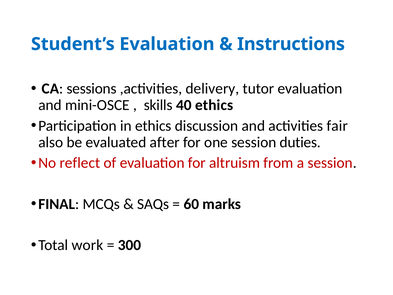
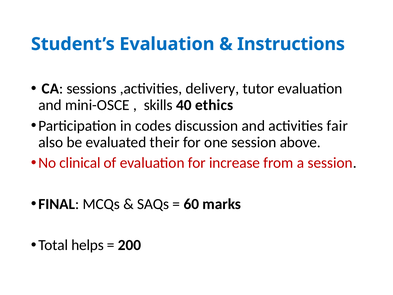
in ethics: ethics -> codes (153, 126)
after: after -> their (165, 142)
duties: duties -> above (300, 142)
reflect: reflect -> clinical (80, 163)
altruism: altruism -> increase (235, 163)
work: work -> helps (88, 245)
300: 300 -> 200 (129, 245)
